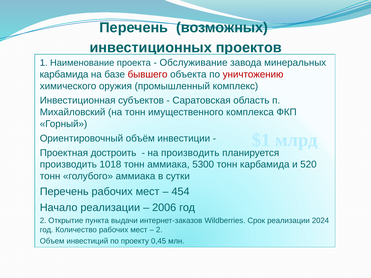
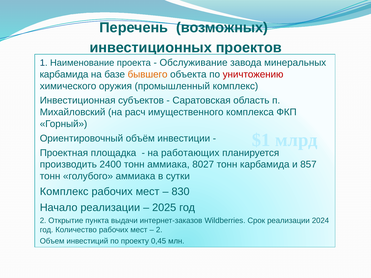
бывшего colour: red -> orange (148, 74)
на тонн: тонн -> расч (135, 112)
достроить: достроить -> площадка (113, 153)
на производить: производить -> работающих (190, 153)
1018: 1018 -> 2400 (110, 165)
5300: 5300 -> 8027 (203, 165)
520: 520 -> 857 (308, 165)
Перечень: Перечень -> Комплекс (64, 192)
454: 454 -> 830 (181, 192)
2006: 2006 -> 2025 (164, 208)
